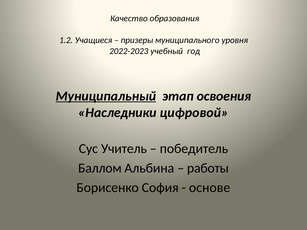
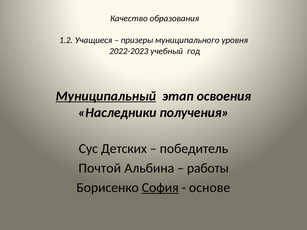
цифровой: цифровой -> получения (194, 113)
Учитель: Учитель -> Детских (124, 149)
Баллом: Баллом -> Почтой (100, 168)
София underline: none -> present (160, 188)
